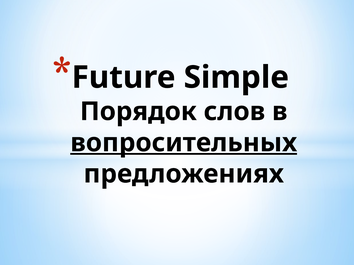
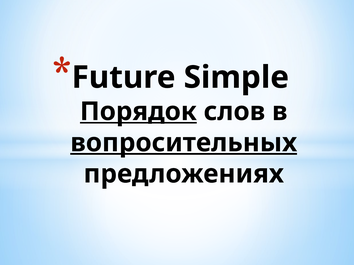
Порядок underline: none -> present (138, 112)
